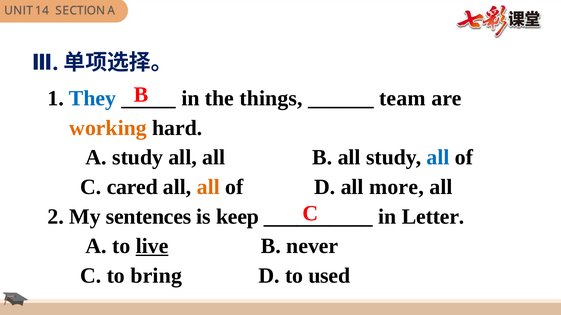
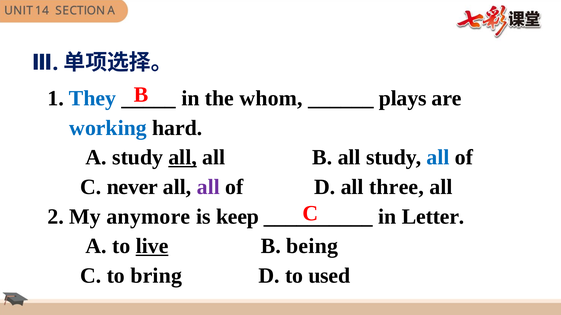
things: things -> whom (271, 98)
team: team -> plays (403, 98)
working colour: orange -> blue (108, 128)
all underline: none -> present (183, 158)
cared: cared -> never (132, 187)
all colour: orange -> purple (208, 187)
more: more -> three (397, 187)
sentences: sentences -> anymore (148, 217)
never: never -> being (312, 247)
